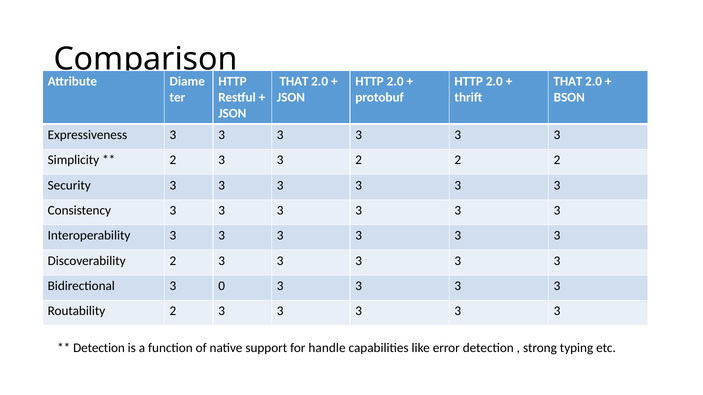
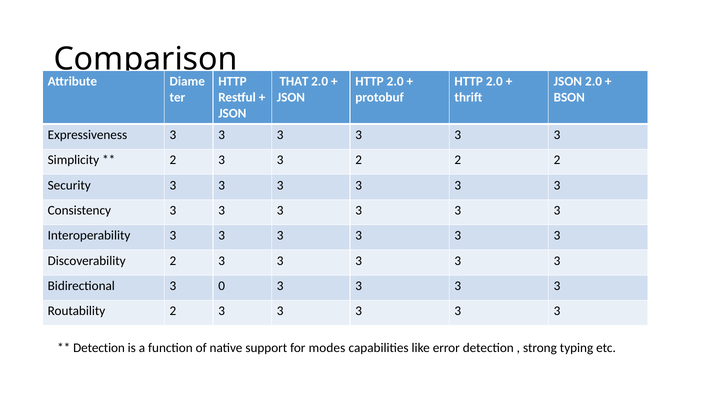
THAT: THAT -> JSON (568, 82)
handle: handle -> modes (327, 348)
